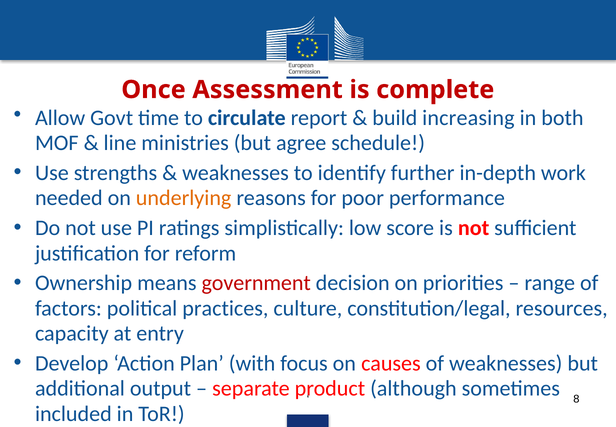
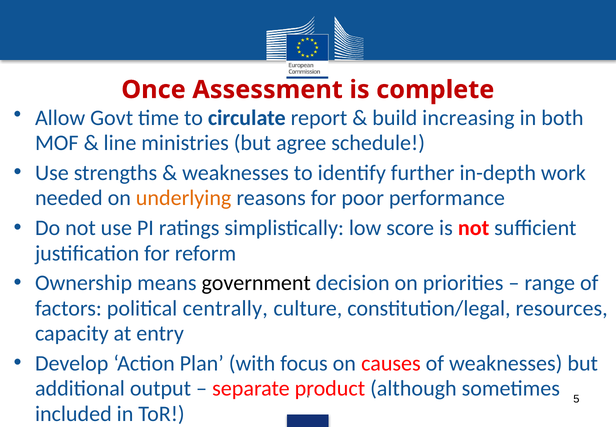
government colour: red -> black (256, 283)
practices: practices -> centrally (225, 308)
8: 8 -> 5 (576, 399)
